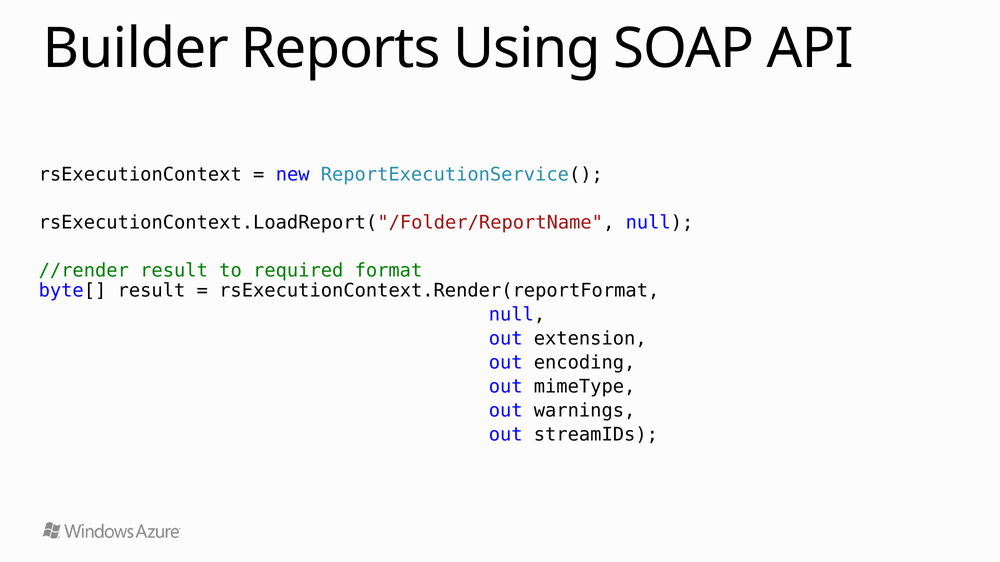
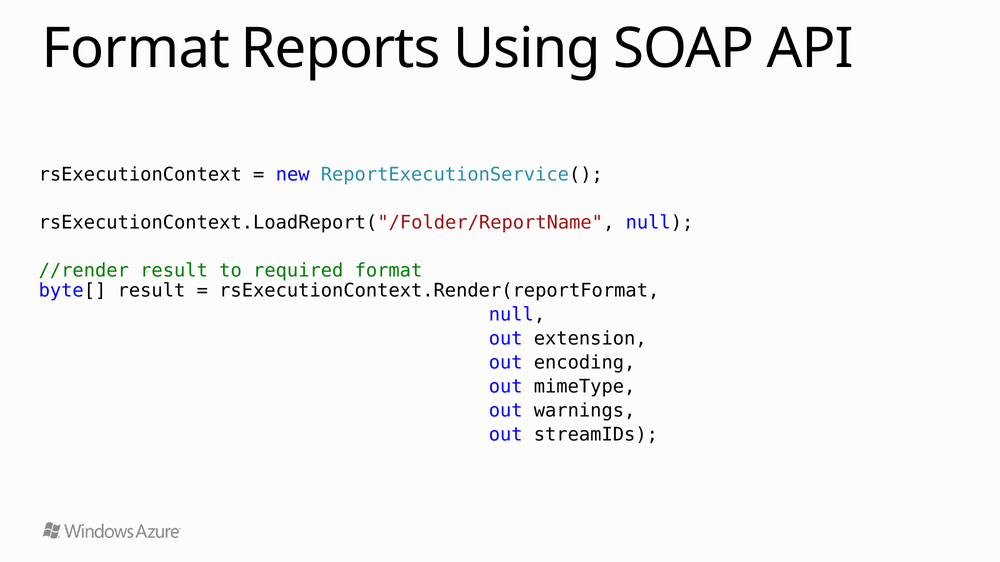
Builder: Builder -> Format (136, 49)
